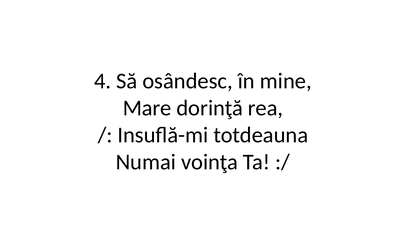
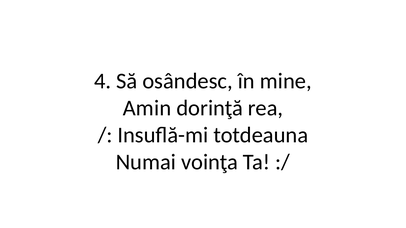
Mare: Mare -> Amin (147, 108)
